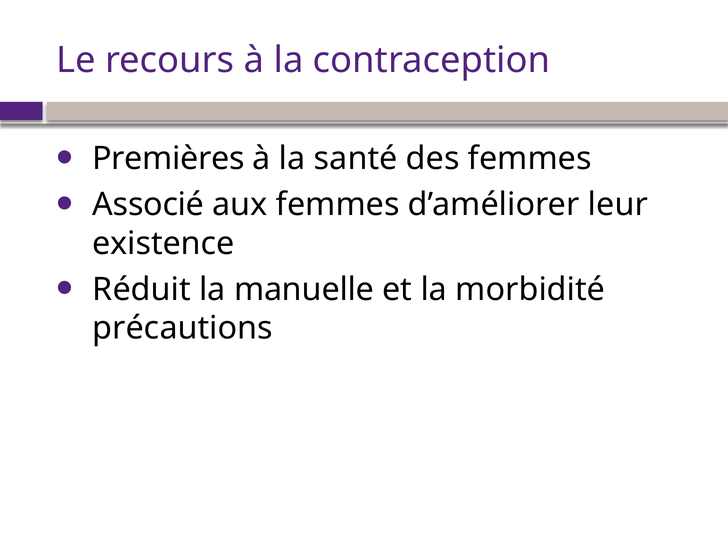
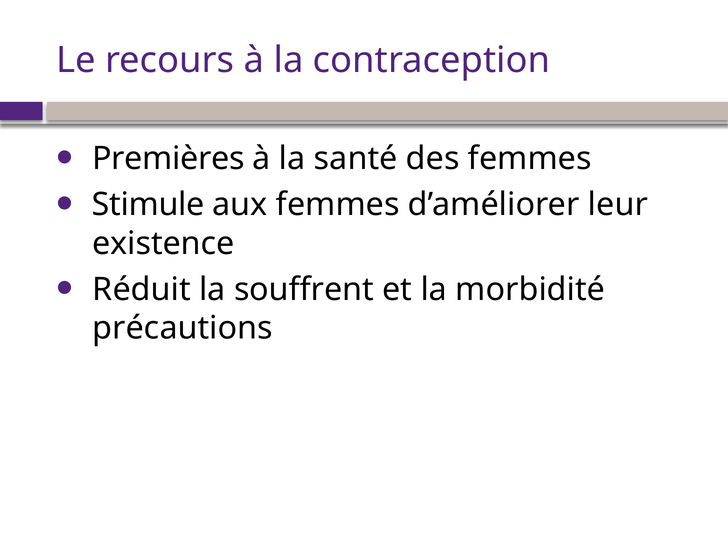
Associé: Associé -> Stimule (148, 205)
manuelle: manuelle -> souffrent (304, 289)
